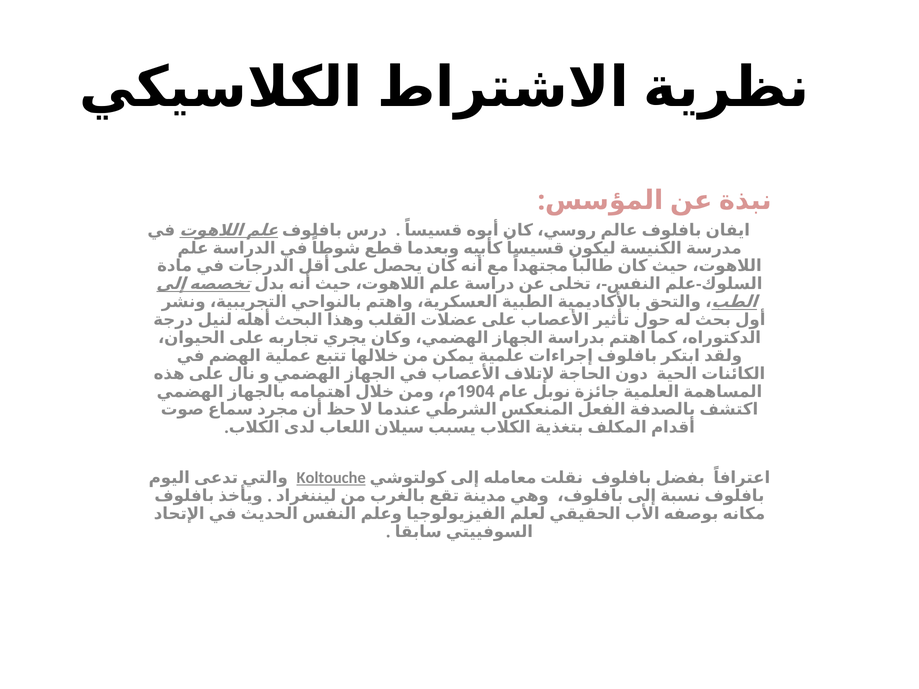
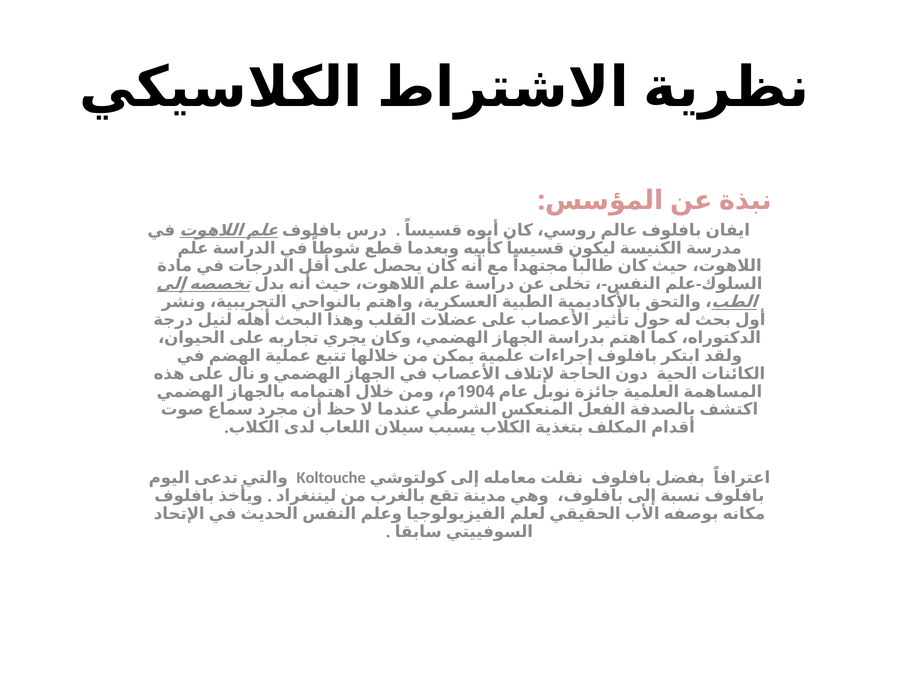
Koltouche underline: present -> none (331, 478)
